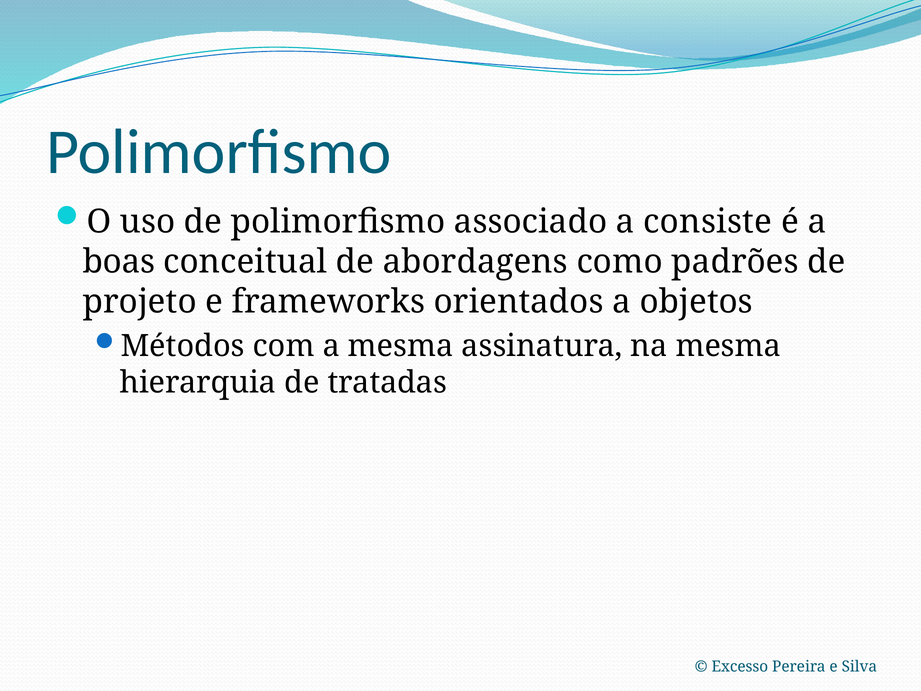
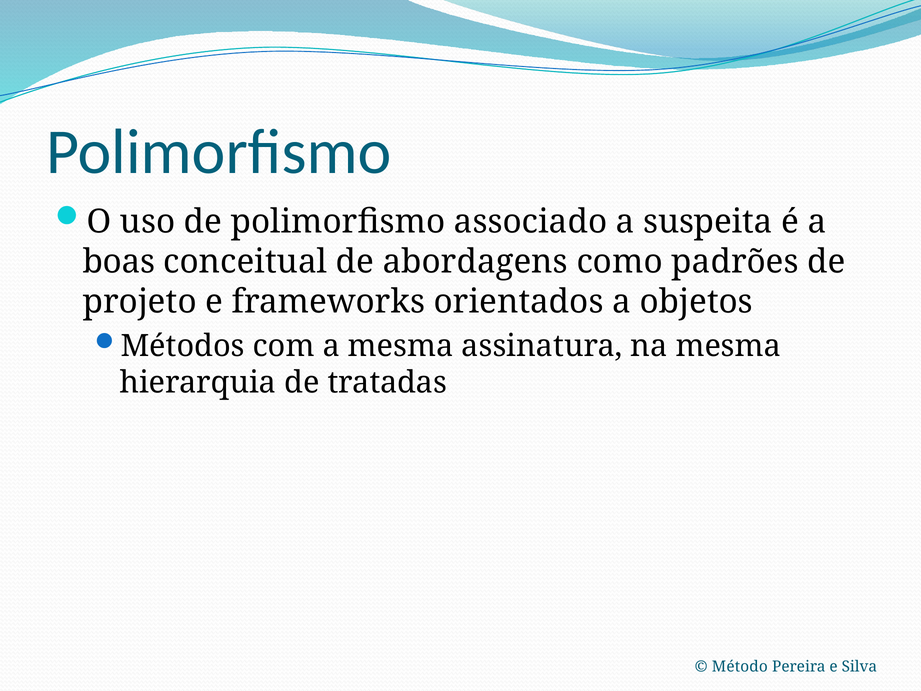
consiste: consiste -> suspeita (708, 222)
Excesso: Excesso -> Método (740, 667)
